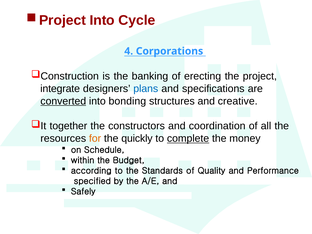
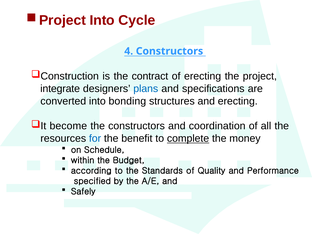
4 Corporations: Corporations -> Constructors (170, 51)
banking: banking -> contract (150, 76)
converted underline: present -> none (63, 101)
and creative: creative -> erecting (238, 101)
together: together -> become (68, 126)
for colour: orange -> blue (95, 139)
quickly: quickly -> benefit (137, 139)
